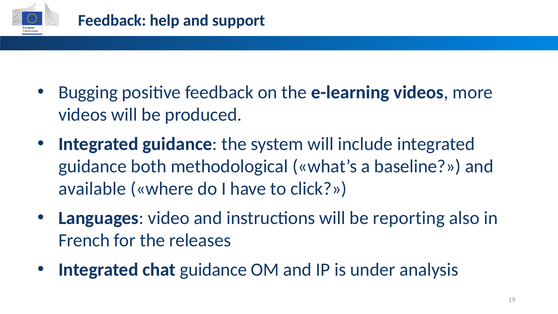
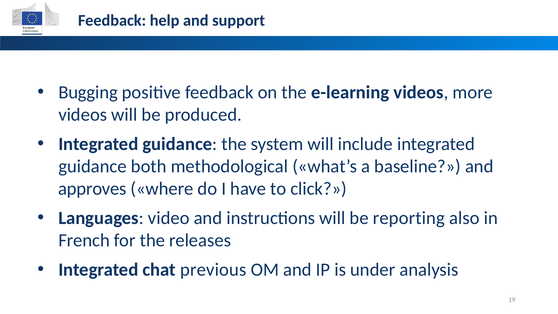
available: available -> approves (92, 189)
chat guidance: guidance -> previous (213, 270)
